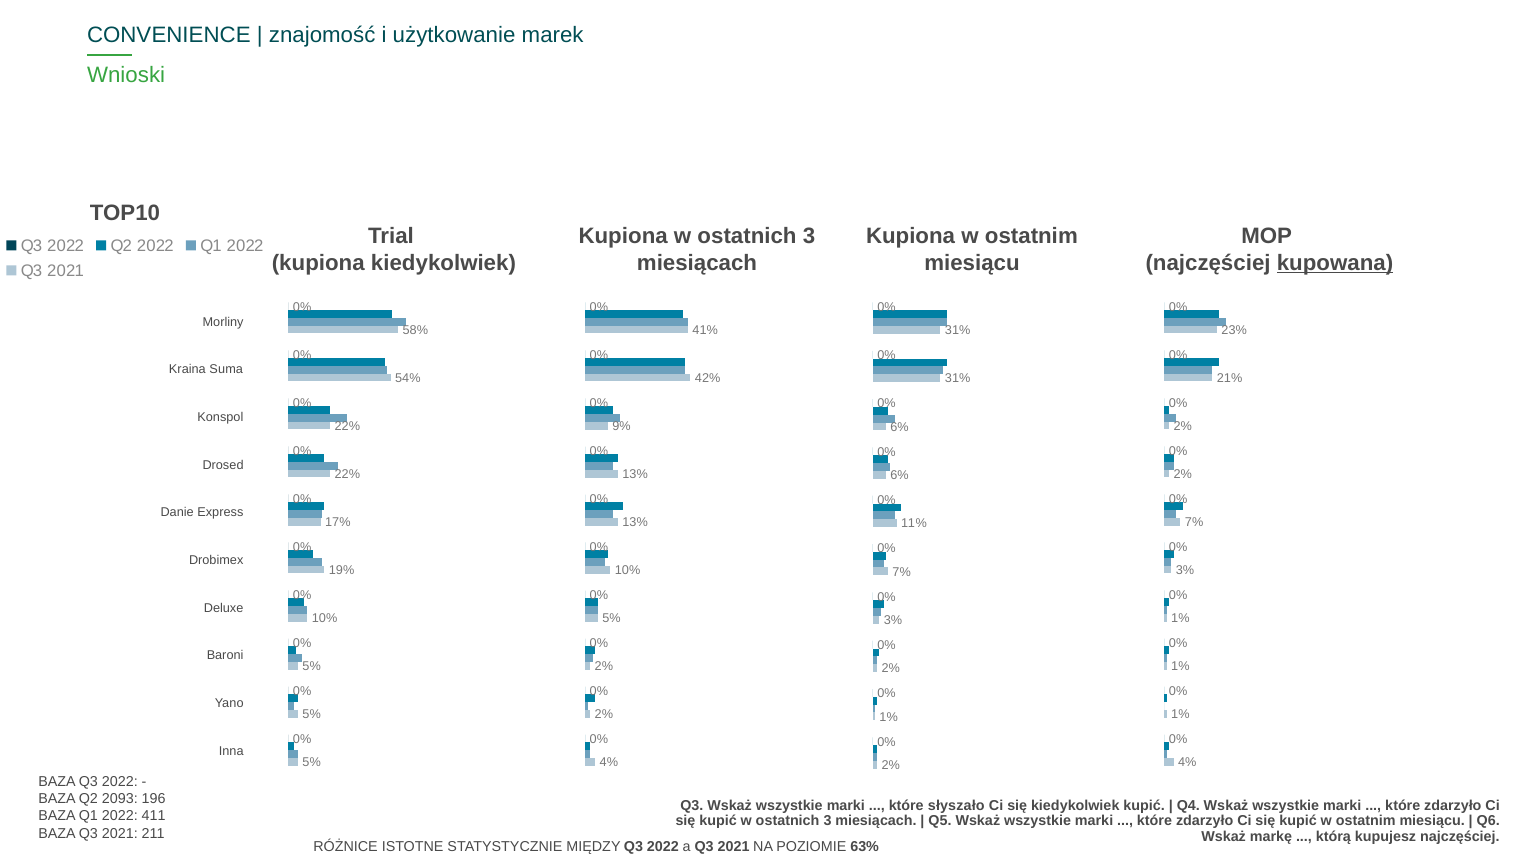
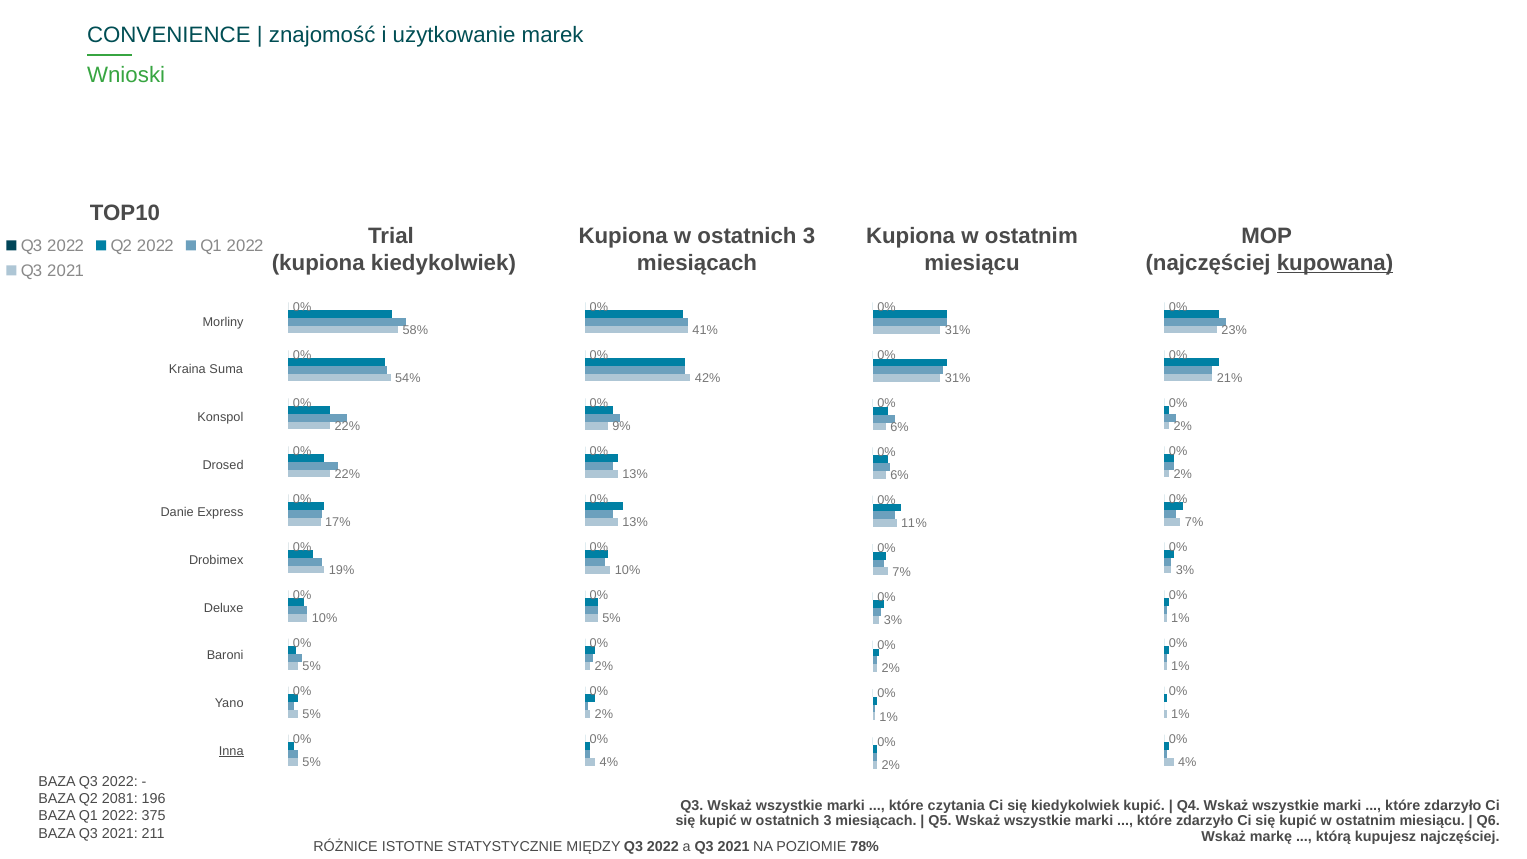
Inna underline: none -> present (231, 751)
2093: 2093 -> 2081 (120, 799)
słyszało: słyszało -> czytania (956, 805)
411: 411 -> 375 (154, 816)
63%: 63% -> 78% (865, 846)
